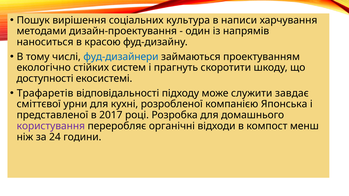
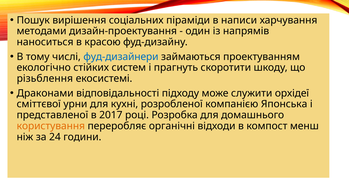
культура: культура -> піраміди (188, 20)
доступності: доступності -> різьблення (45, 79)
Трафаретів: Трафаретів -> Драконами (45, 93)
завдає: завдає -> орхідеї (292, 93)
користування colour: purple -> orange (51, 126)
